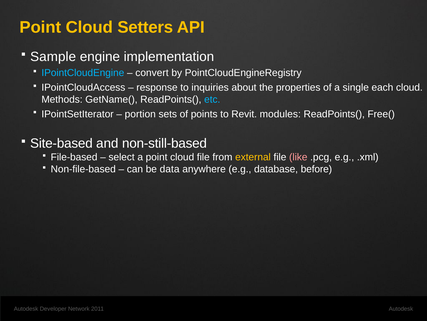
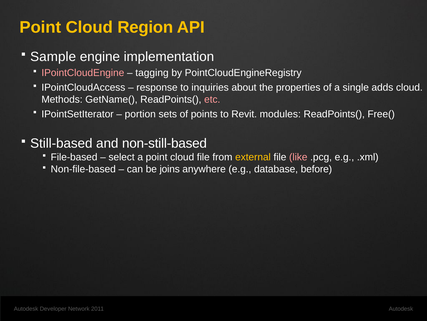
Setters: Setters -> Region (145, 27)
IPointCloudEngine colour: light blue -> pink (83, 73)
convert: convert -> tagging (152, 73)
each: each -> adds (382, 87)
etc colour: light blue -> pink (212, 99)
Site-based: Site-based -> Still-based (61, 143)
data: data -> joins (170, 169)
